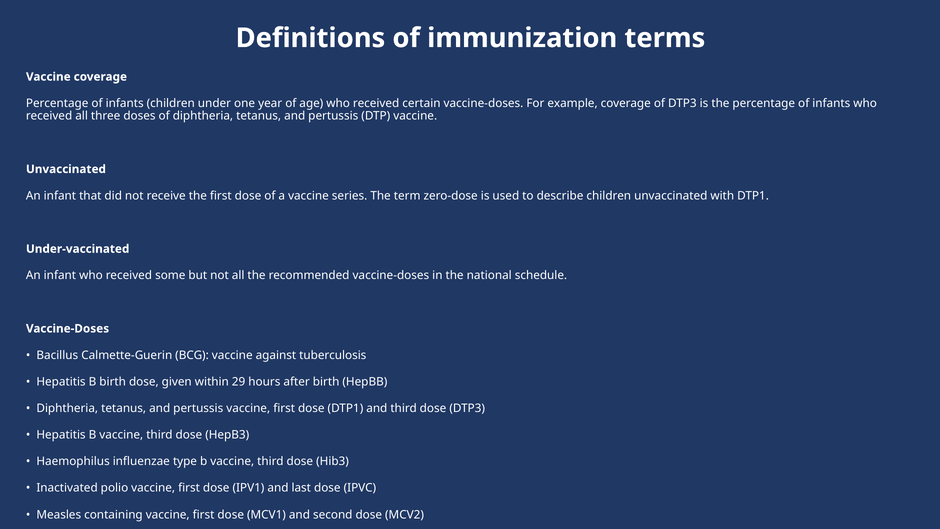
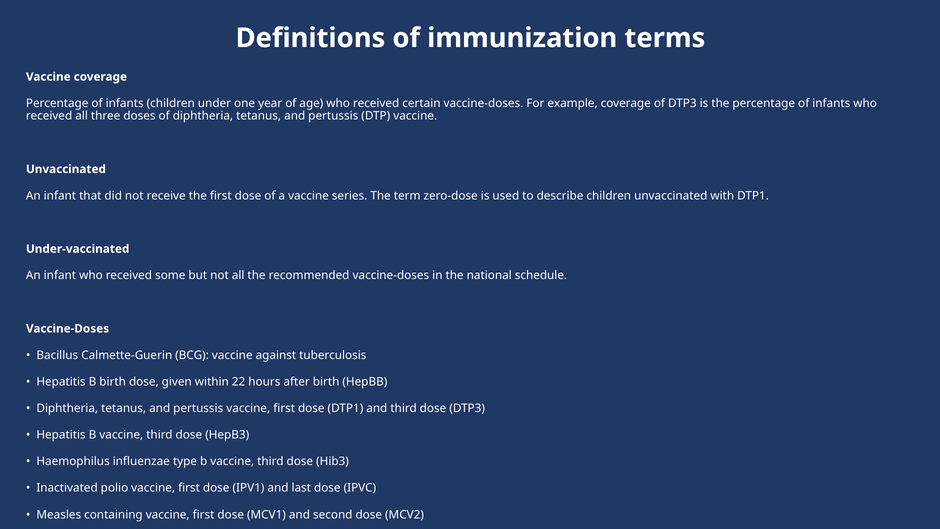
29: 29 -> 22 (239, 382)
